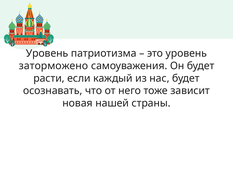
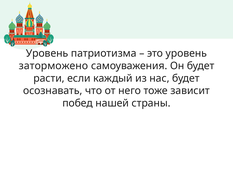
новая: новая -> побед (78, 103)
